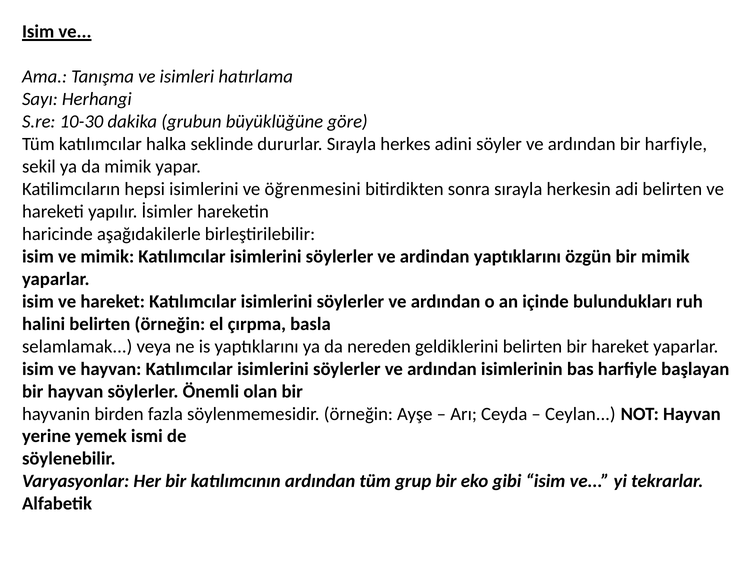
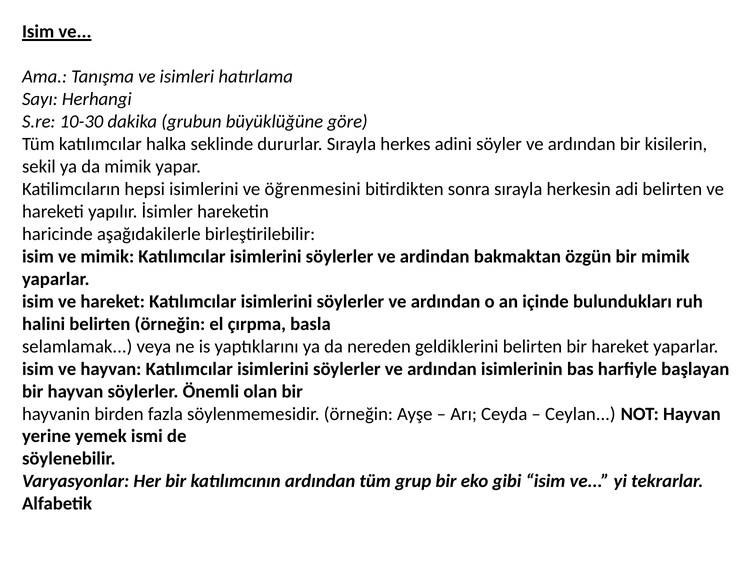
bir harfiyle: harfiyle -> kisilerin (676, 144)
ardindan yaptıklarını: yaptıklarını -> bakmaktan (517, 256)
